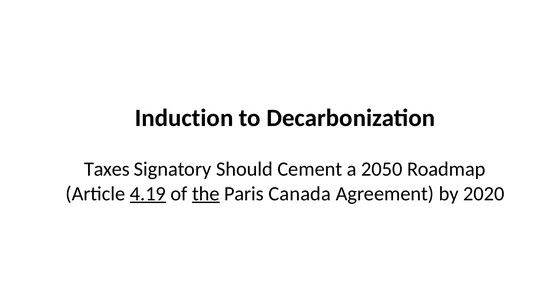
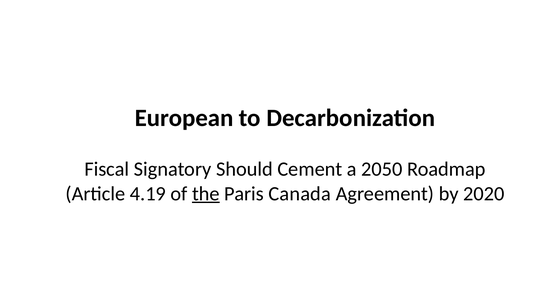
Induction: Induction -> European (184, 118)
Taxes: Taxes -> Fiscal (107, 169)
4.19 underline: present -> none (148, 194)
